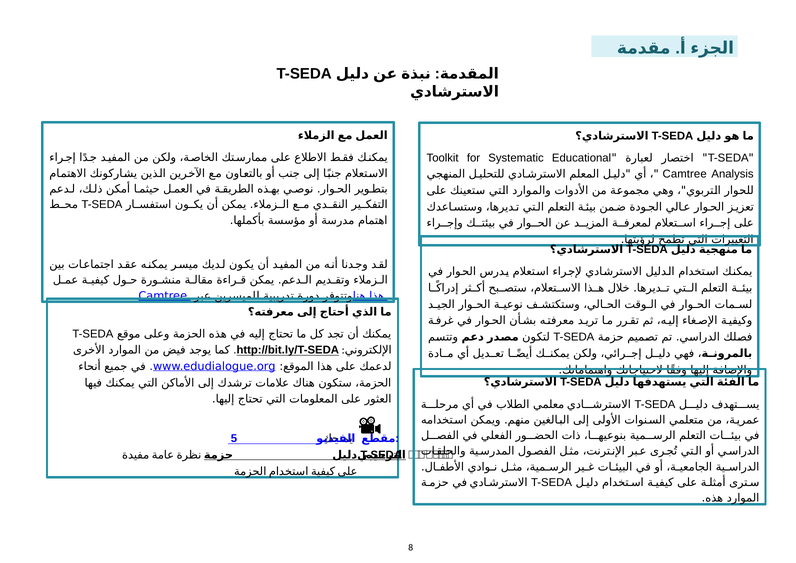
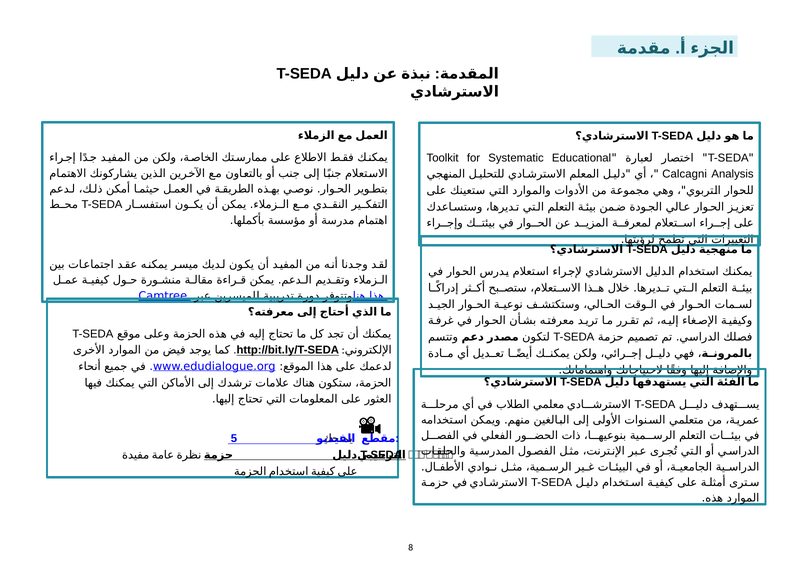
Camtree: Camtree -> Calcagni (685, 174)
